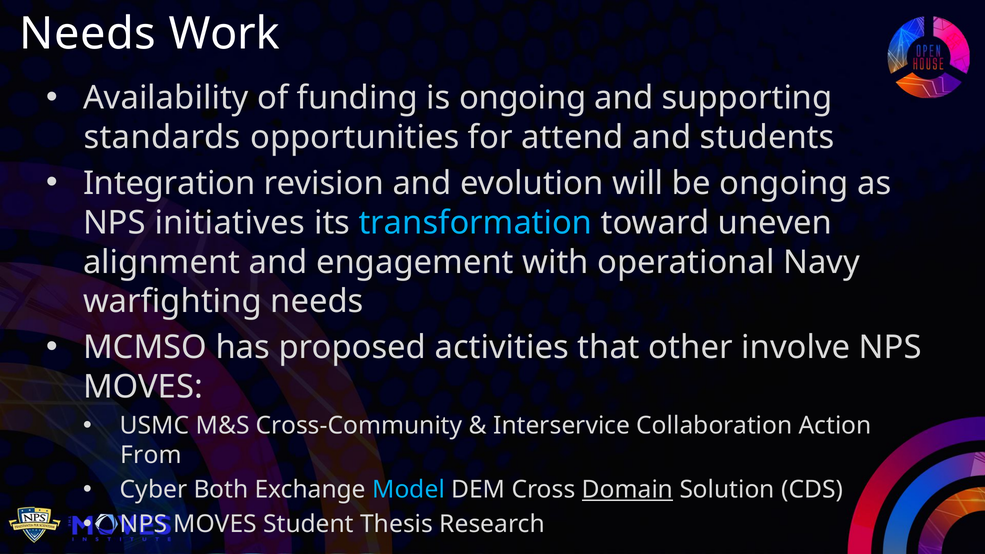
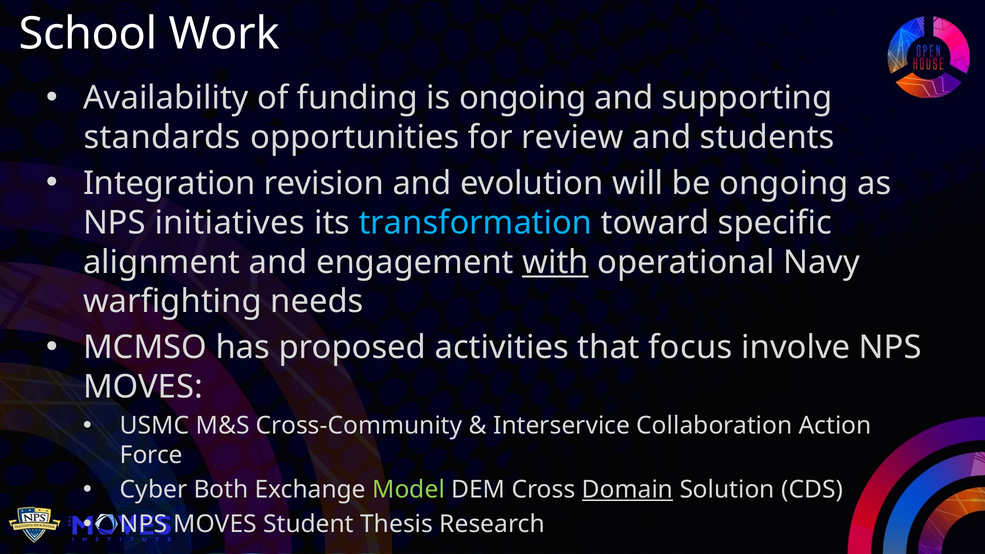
Needs: Needs -> School (88, 34)
attend: attend -> review (572, 137)
uneven: uneven -> specific (775, 223)
with underline: none -> present (555, 262)
other: other -> focus (690, 348)
From: From -> Force (151, 455)
Model colour: light blue -> light green (409, 490)
